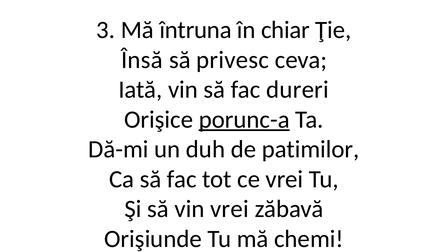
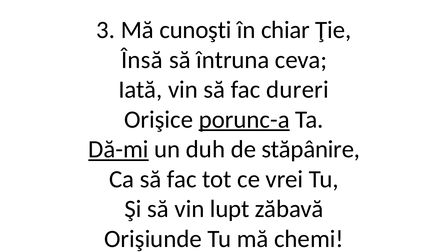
întruna: întruna -> cunoşti (196, 30)
privesc: privesc -> întruna (233, 60)
Dă-mi underline: none -> present (118, 149)
patimilor: patimilor -> stăpânire (311, 149)
vin vrei: vrei -> lupt (230, 209)
